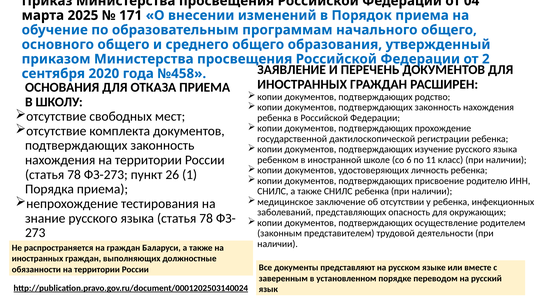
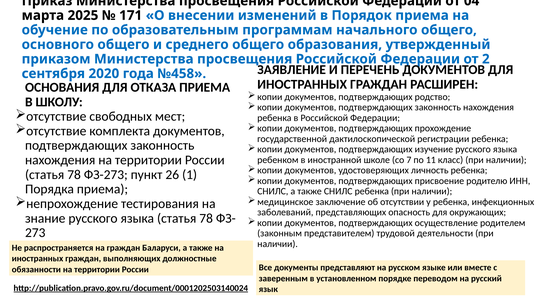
6: 6 -> 7 (409, 160)
